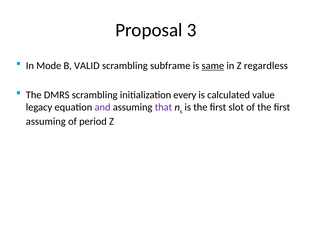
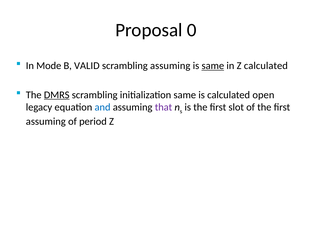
3: 3 -> 0 (192, 30)
scrambling subframe: subframe -> assuming (170, 66)
Z regardless: regardless -> calculated (266, 66)
DMRS underline: none -> present (57, 95)
initialization every: every -> same (185, 95)
value: value -> open (263, 95)
and colour: purple -> blue (103, 107)
